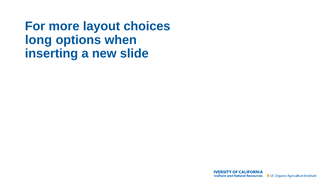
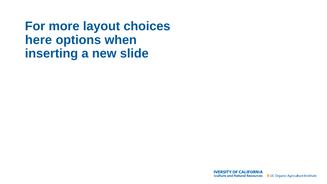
long: long -> here (39, 40)
